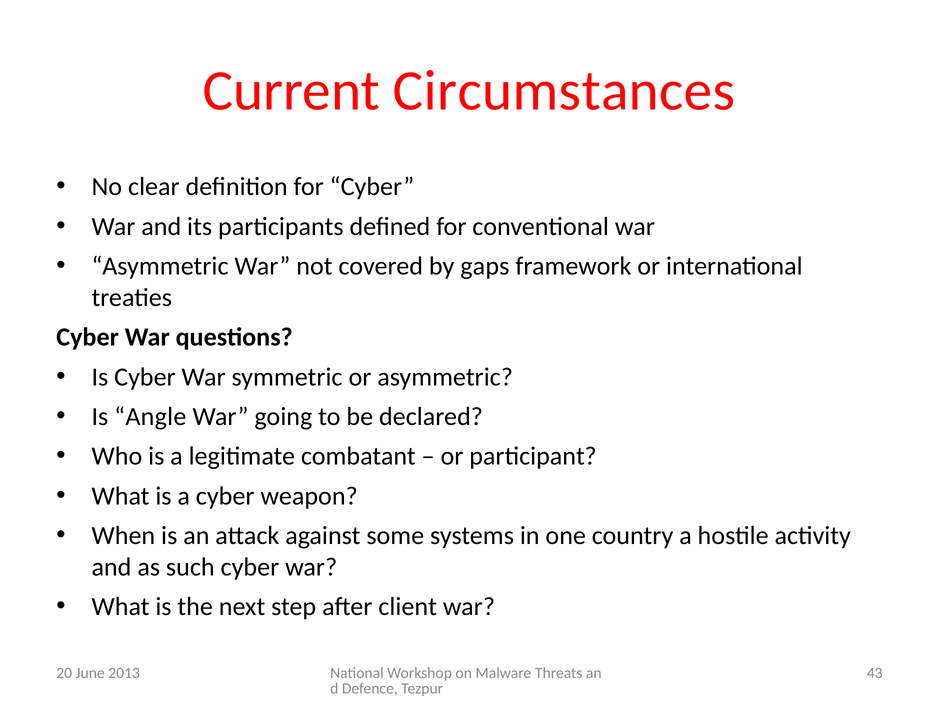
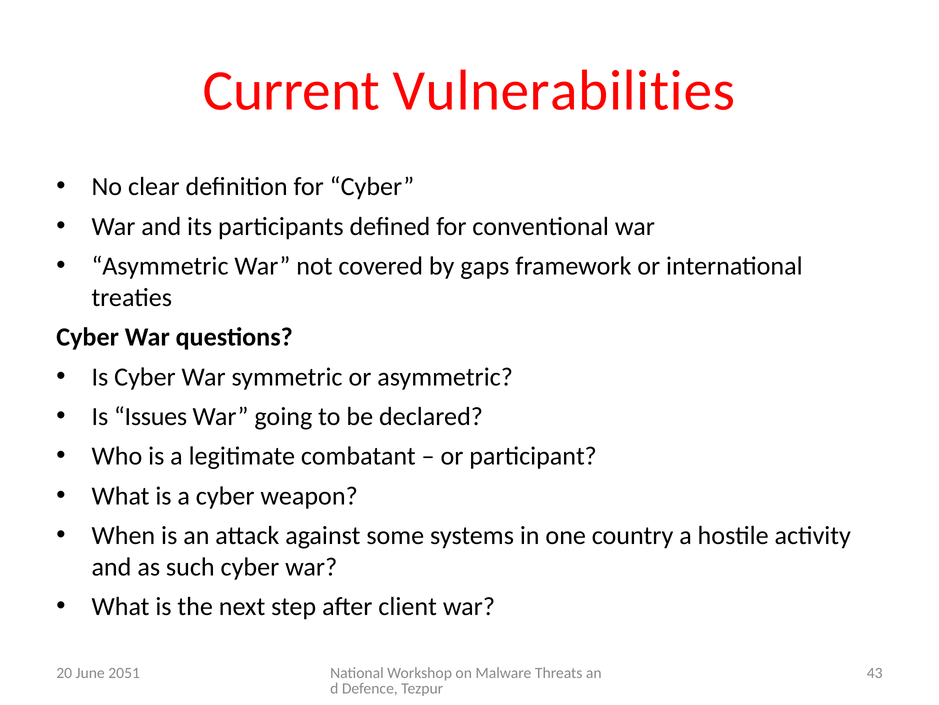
Circumstances: Circumstances -> Vulnerabilities (564, 91)
Angle: Angle -> Issues (151, 416)
2013: 2013 -> 2051 (124, 673)
